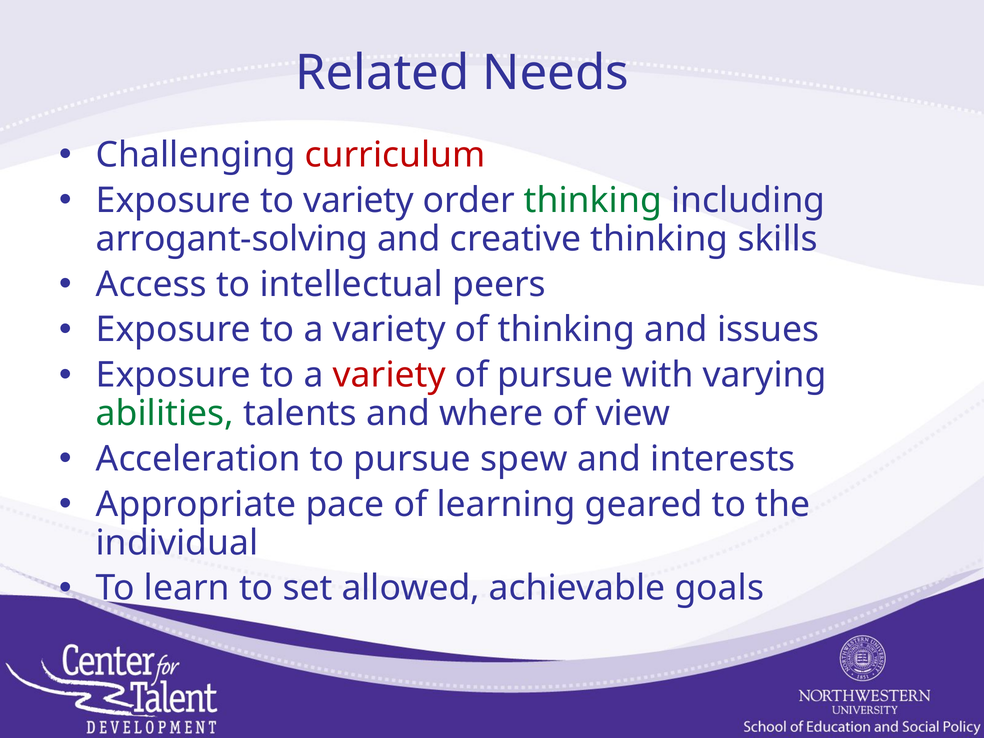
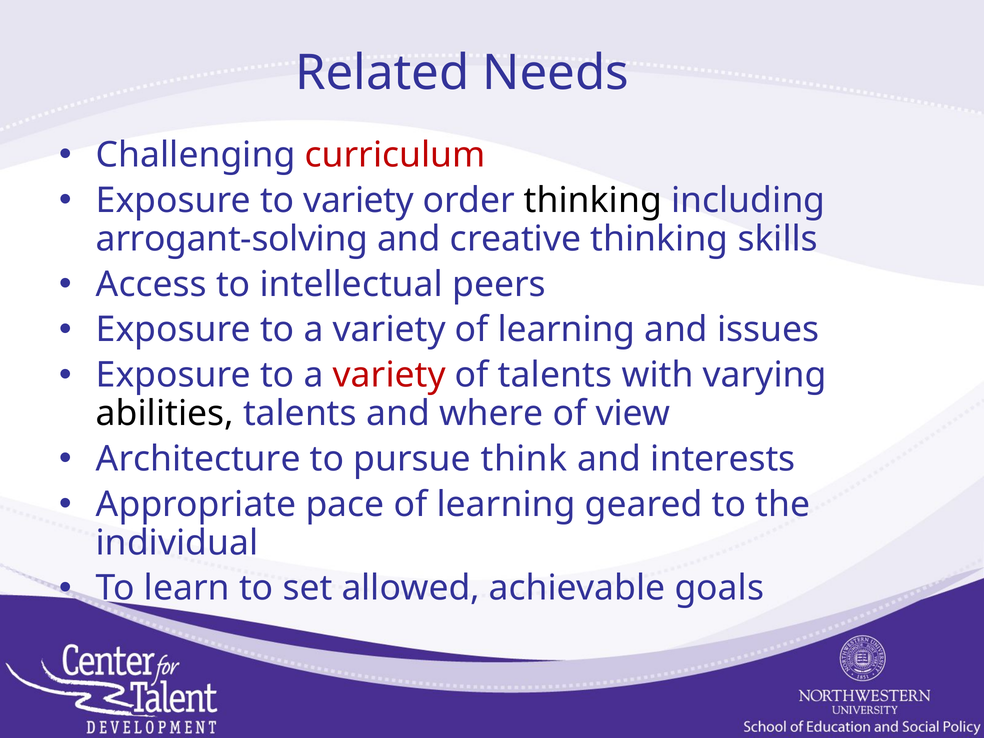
thinking colour: green -> black (593, 201)
variety of thinking: thinking -> learning (567, 330)
of pursue: pursue -> talents (555, 375)
abilities colour: green -> black (165, 414)
Acceleration: Acceleration -> Architecture (198, 459)
spew: spew -> think (524, 459)
